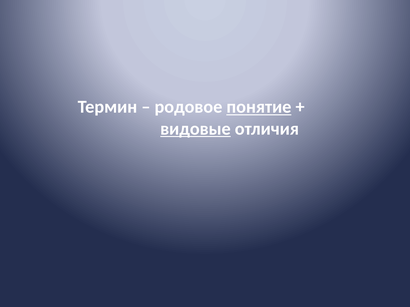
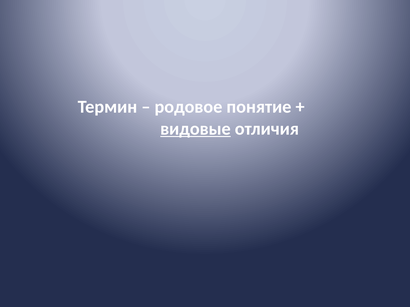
понятие underline: present -> none (259, 107)
